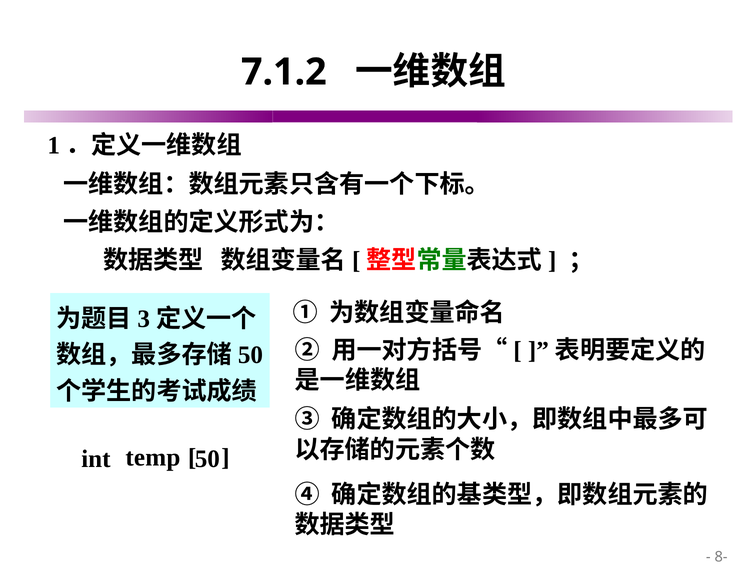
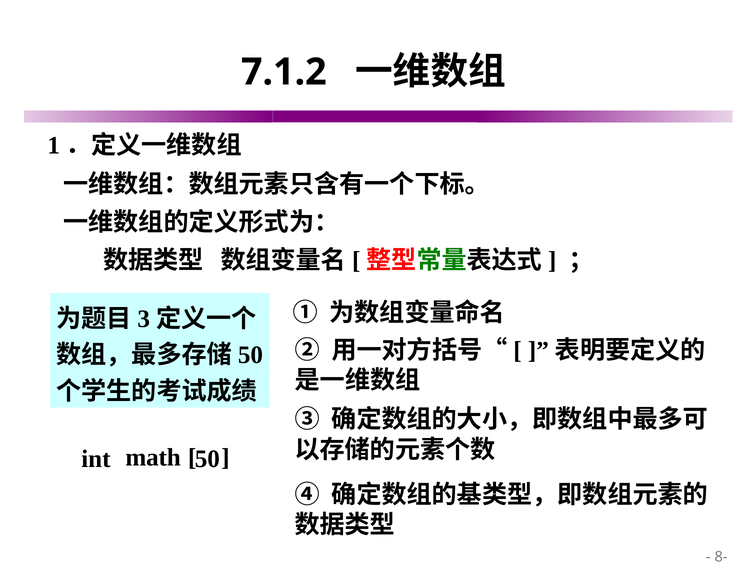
temp: temp -> math (153, 457)
